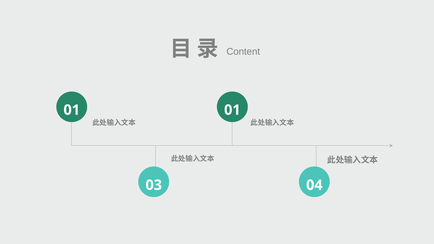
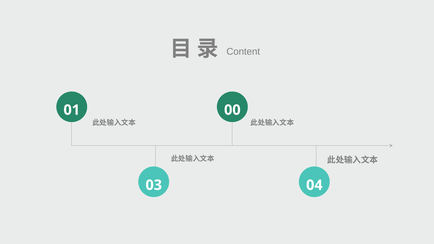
01 01: 01 -> 00 (232, 110)
